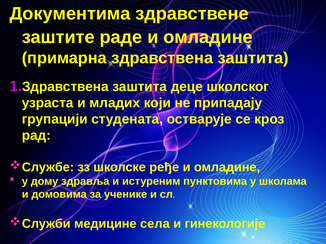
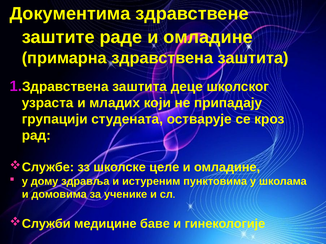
ређе: ређе -> целе (164, 168)
села: села -> баве (155, 224)
